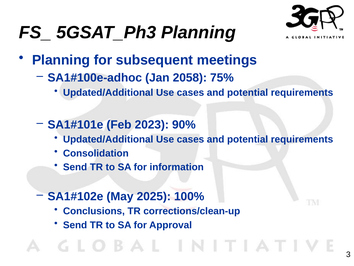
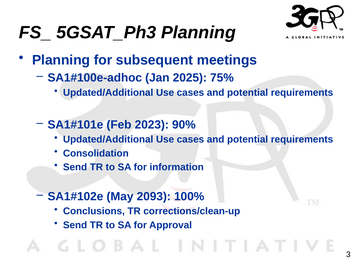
2058: 2058 -> 2025 (190, 78)
2025: 2025 -> 2093 (154, 196)
